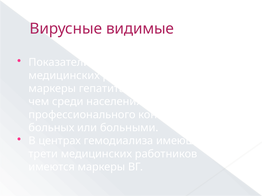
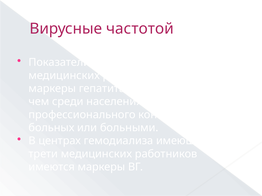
видимые: видимые -> частотой (140, 29)
